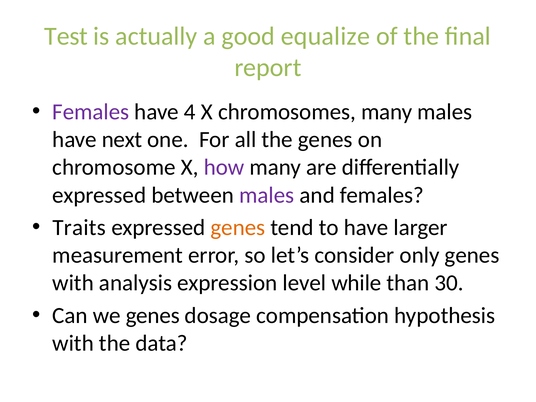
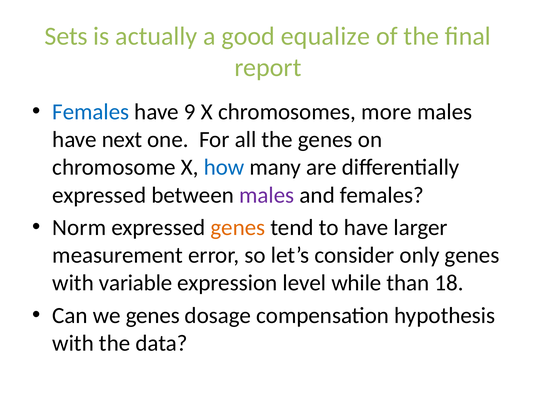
Test: Test -> Sets (66, 36)
Females colour: purple -> blue (91, 112)
4: 4 -> 9 (190, 112)
chromosomes many: many -> more (387, 112)
how colour: purple -> blue (224, 167)
Traits: Traits -> Norm (79, 228)
analysis: analysis -> variable (136, 283)
30: 30 -> 18 (449, 283)
